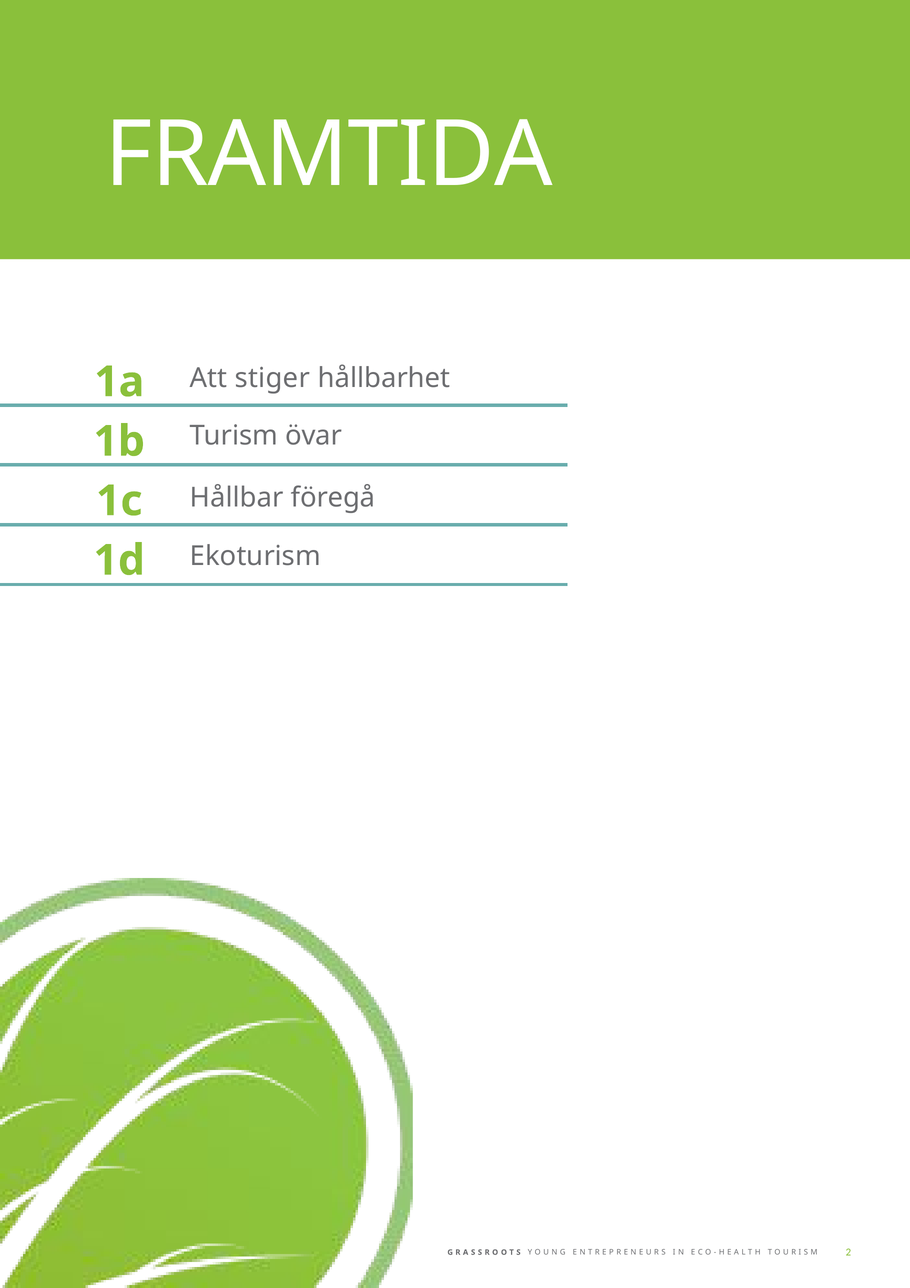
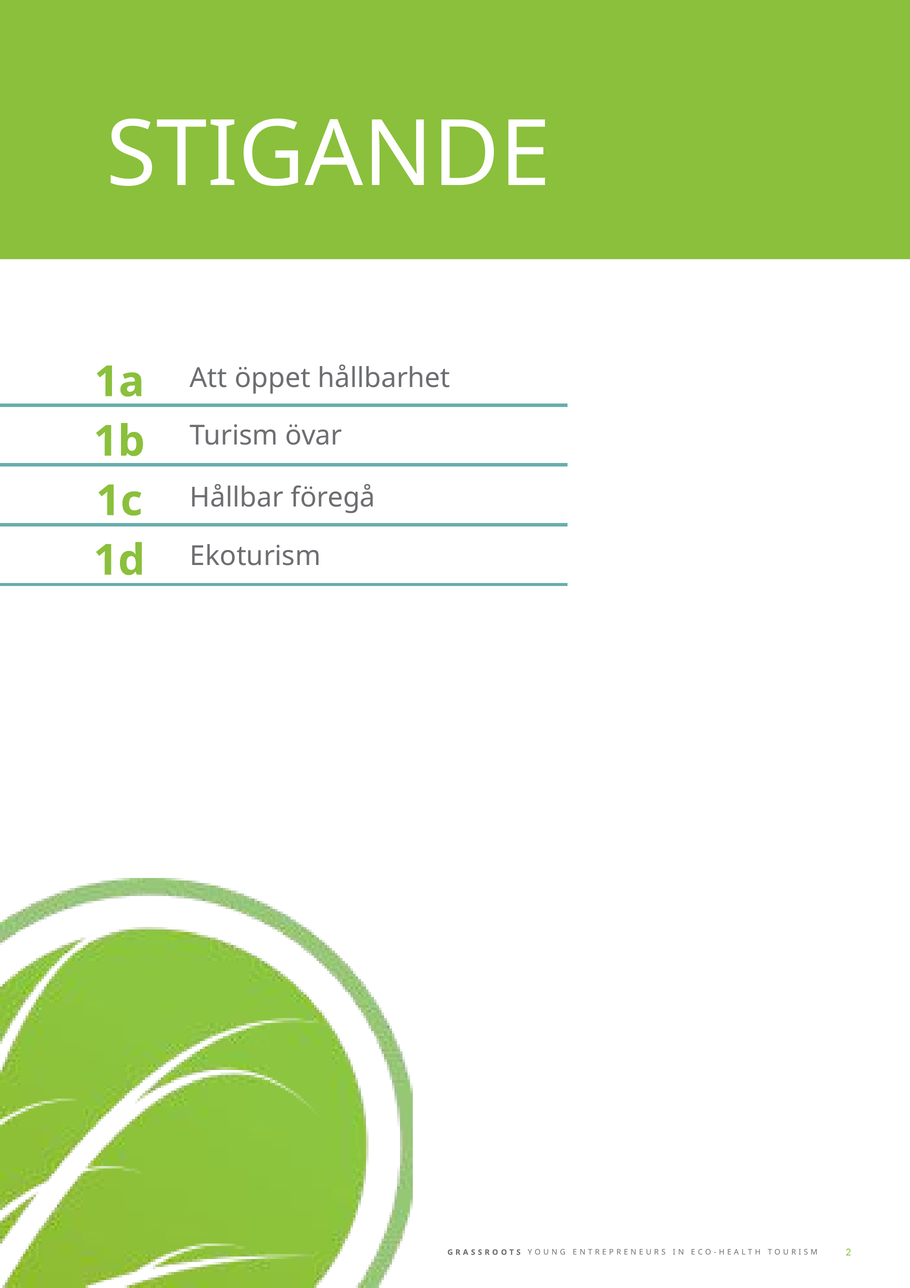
FRAMTIDA: FRAMTIDA -> STIGANDE (328, 155)
stiger: stiger -> öppet (273, 378)
